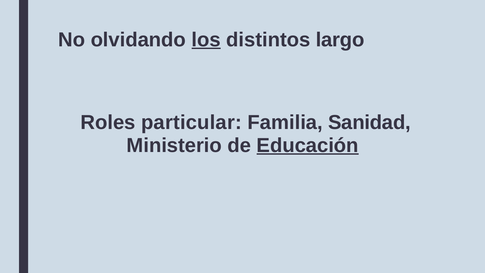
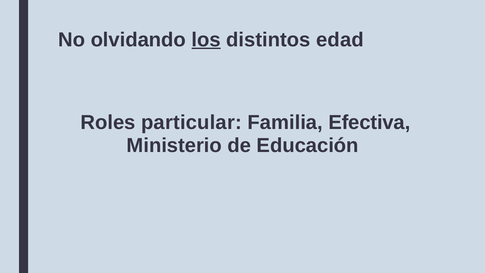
largo: largo -> edad (340, 40)
Sanidad: Sanidad -> Efectiva (369, 123)
Educación underline: present -> none (308, 145)
